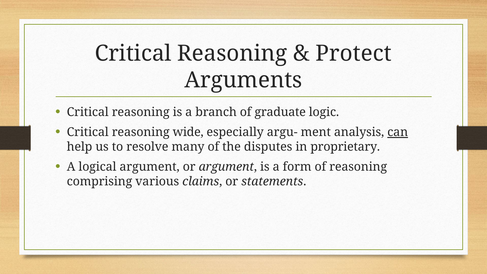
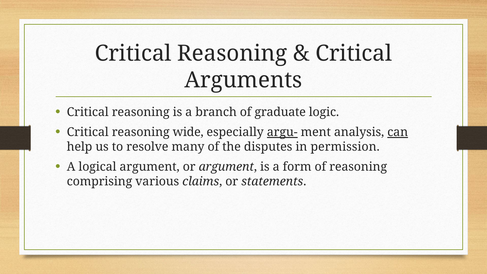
Protect: Protect -> Critical (354, 53)
argu- underline: none -> present (282, 132)
proprietary: proprietary -> permission (345, 147)
